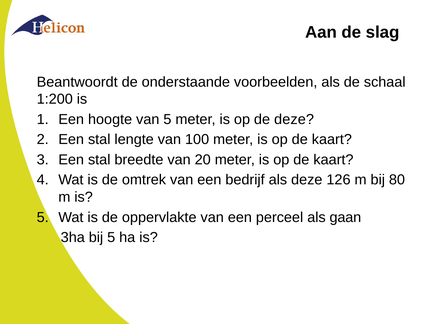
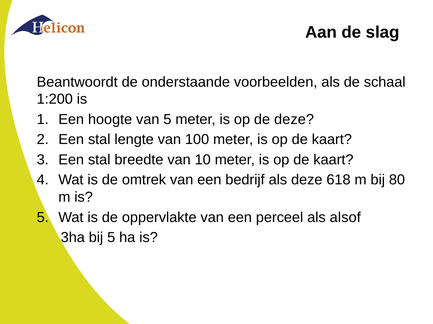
20: 20 -> 10 (203, 160)
126: 126 -> 618 (338, 180)
gaan: gaan -> alsof (345, 218)
